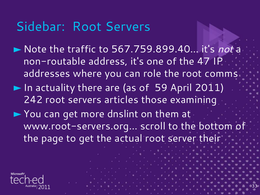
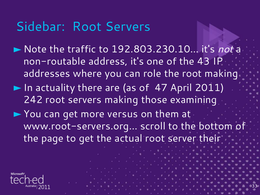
567.759.899.40…: 567.759.899.40… -> 192.803.230.10… (155, 49)
47: 47 -> 43 (204, 61)
root comms: comms -> making (221, 74)
59: 59 -> 47 (161, 88)
servers articles: articles -> making (121, 100)
dnslint: dnslint -> versus (123, 114)
